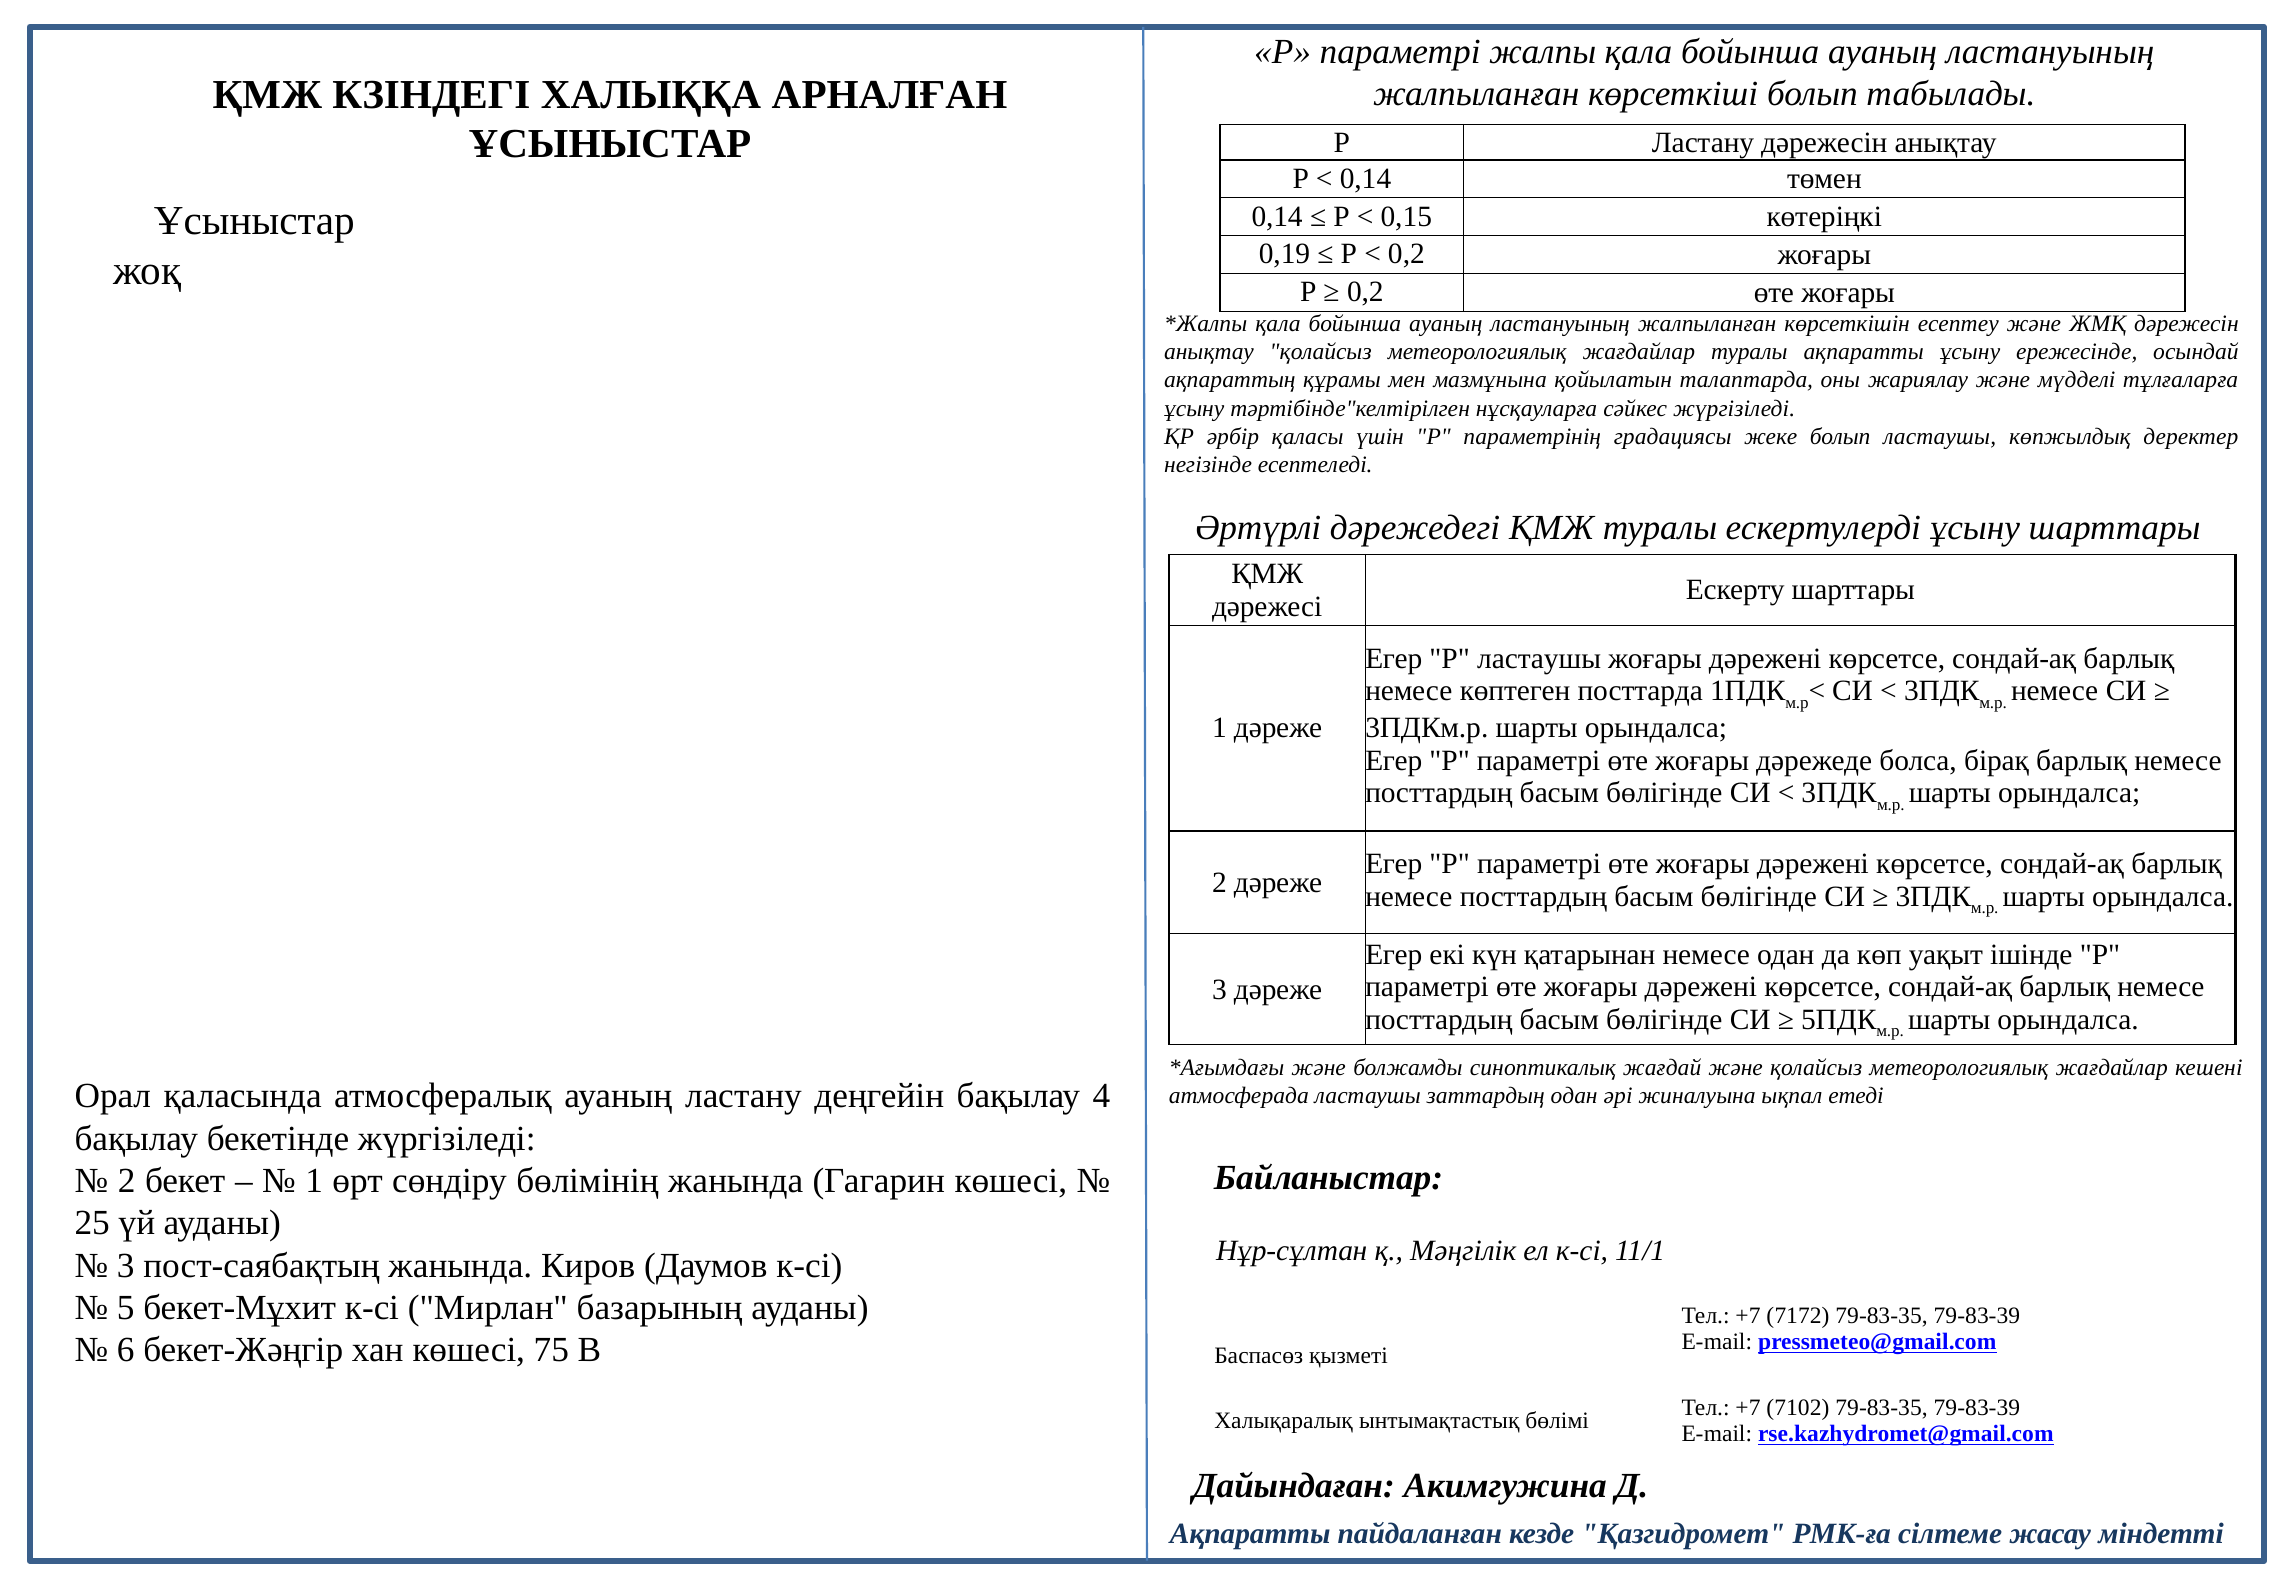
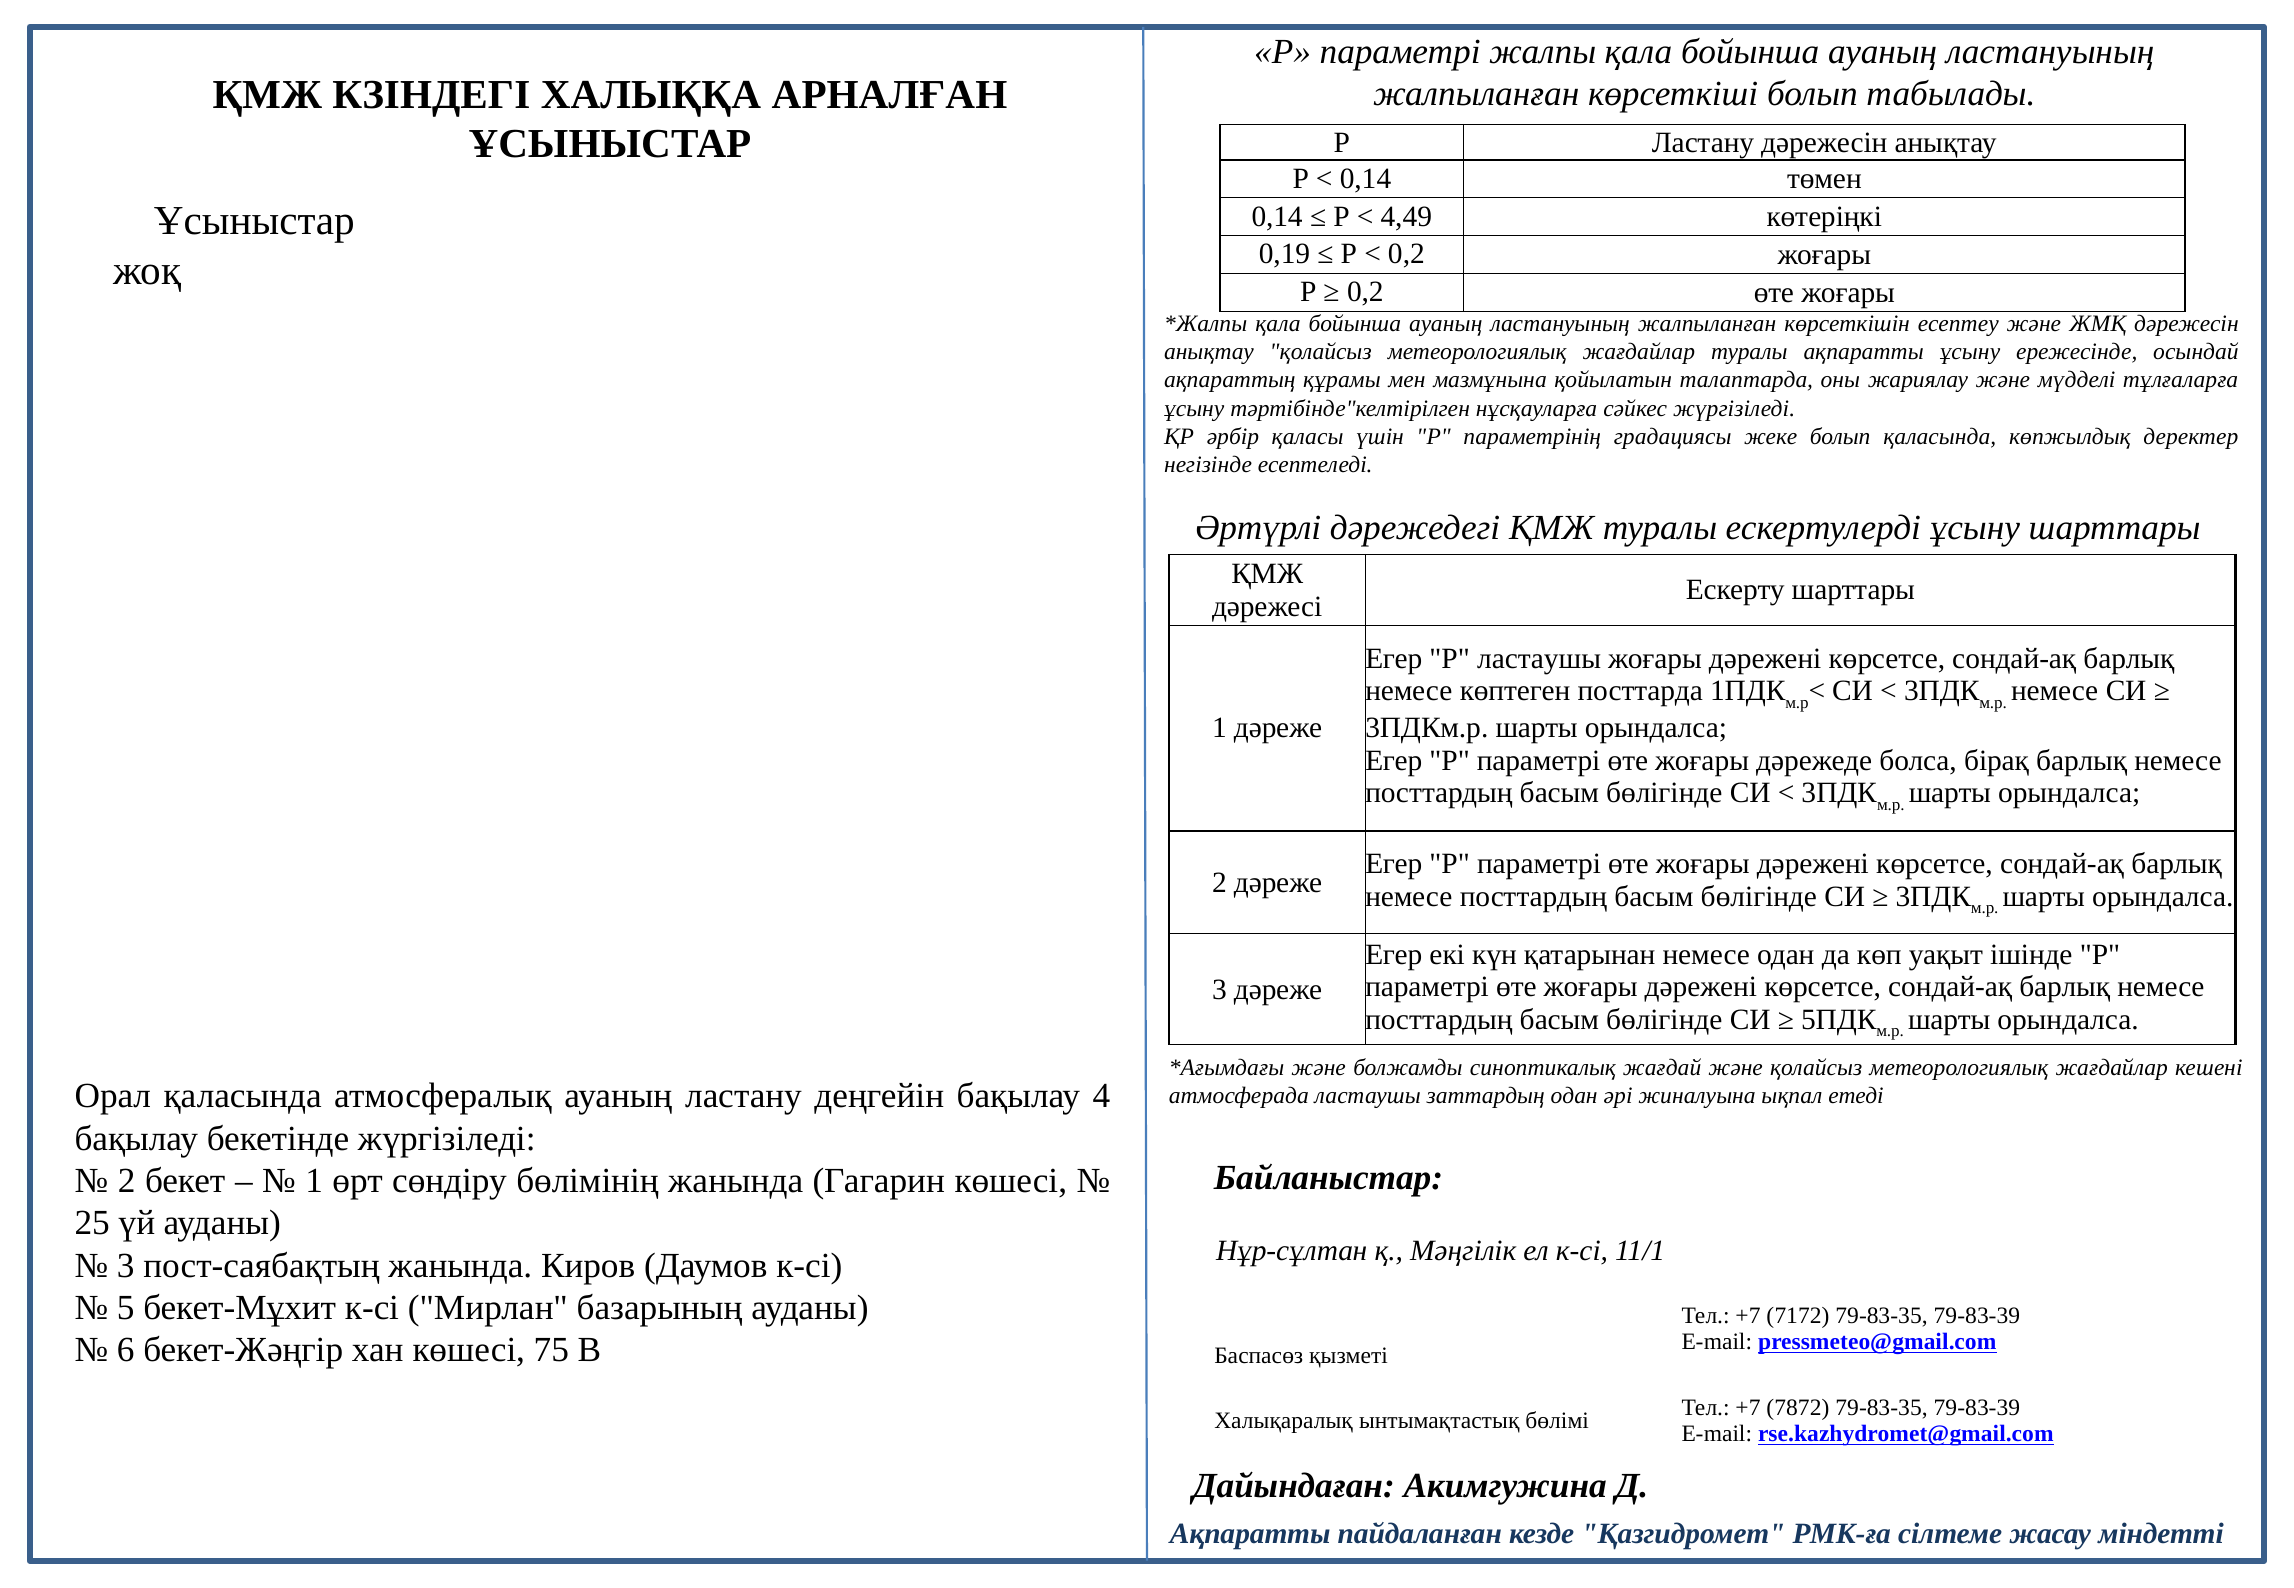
0,15: 0,15 -> 4,49 (1406, 216)
болып ластаушы: ластаушы -> қаласында (1940, 437)
7102: 7102 -> 7872 (1798, 1408)
